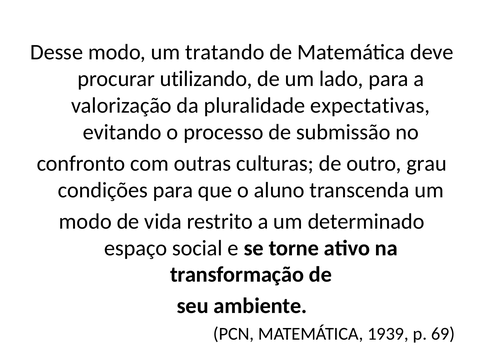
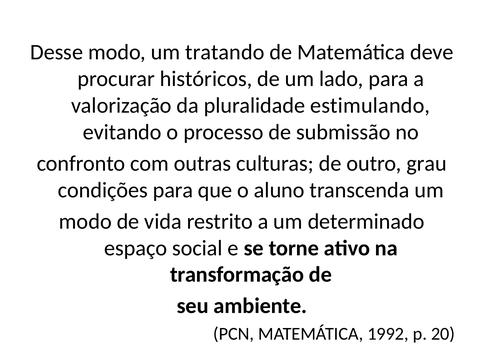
utilizando: utilizando -> históricos (206, 79)
expectativas: expectativas -> estimulando (370, 106)
1939: 1939 -> 1992 (388, 334)
69: 69 -> 20 (443, 334)
